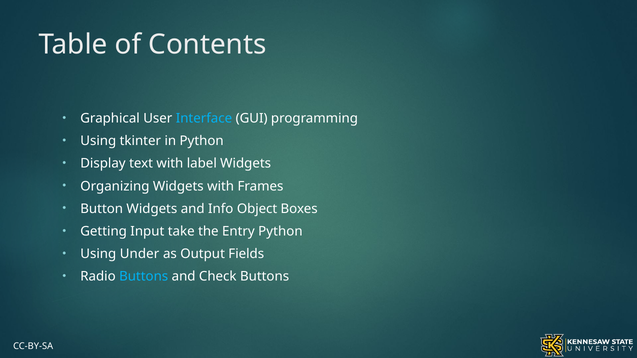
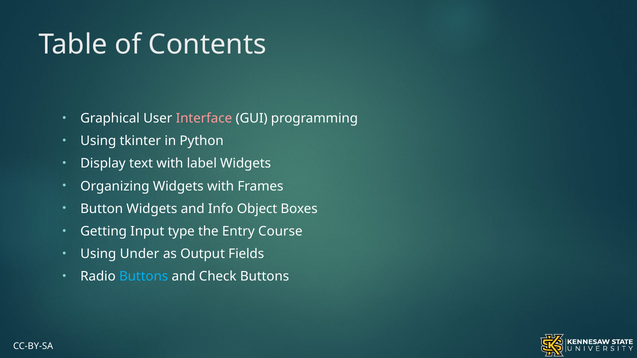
Interface colour: light blue -> pink (204, 119)
take: take -> type (181, 232)
Entry Python: Python -> Course (280, 232)
